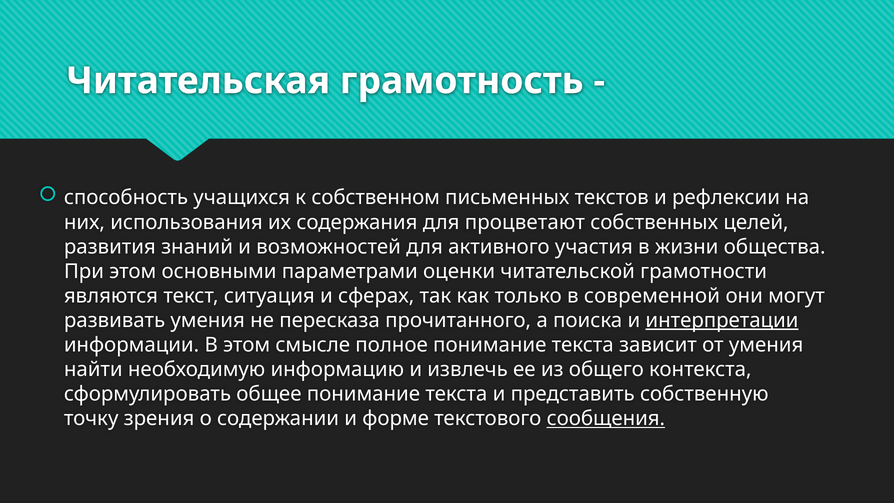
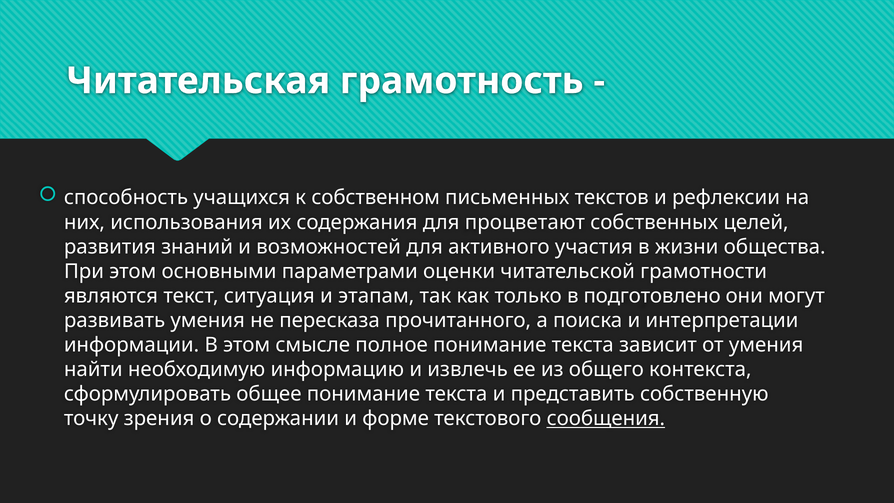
сферах: сферах -> этапам (376, 296)
современной: современной -> подготовлено (652, 296)
интерпретации underline: present -> none (722, 320)
